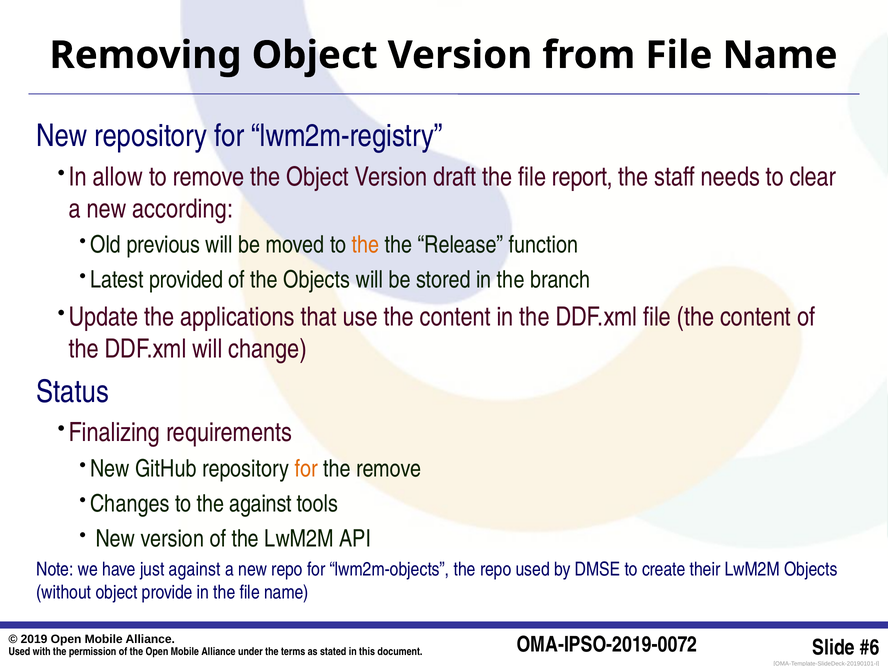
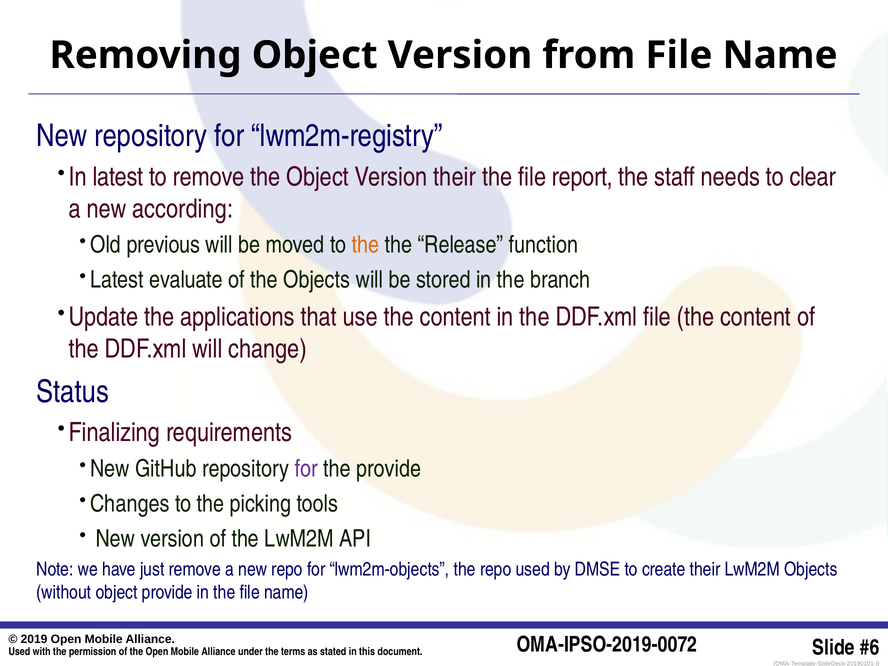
In allow: allow -> latest (118, 177)
Version draft: draft -> their (455, 177)
provided: provided -> evaluate (186, 280)
for colour: orange -> purple (306, 469)
the remove: remove -> provide (389, 469)
the against: against -> picking (260, 504)
just against: against -> remove (195, 569)
